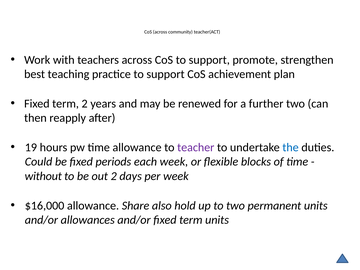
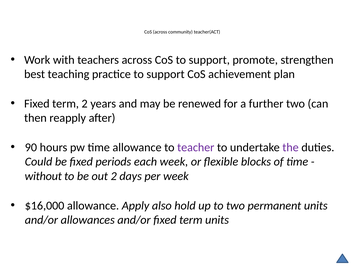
19: 19 -> 90 (31, 147)
the colour: blue -> purple (291, 147)
Share: Share -> Apply (136, 206)
